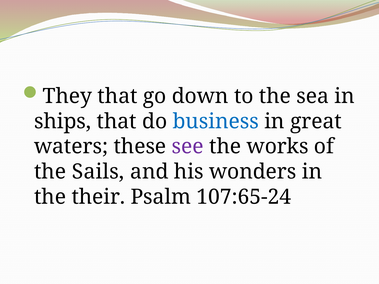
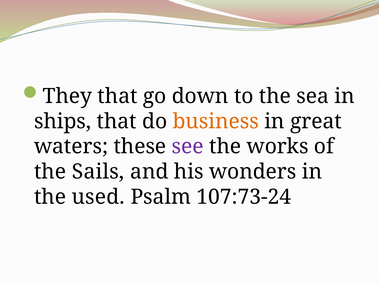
business colour: blue -> orange (216, 121)
their: their -> used (98, 197)
107:65-24: 107:65-24 -> 107:73-24 (244, 197)
